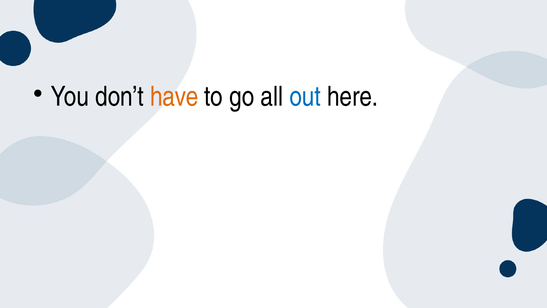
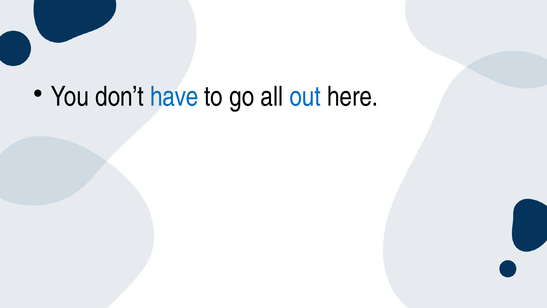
have colour: orange -> blue (174, 97)
